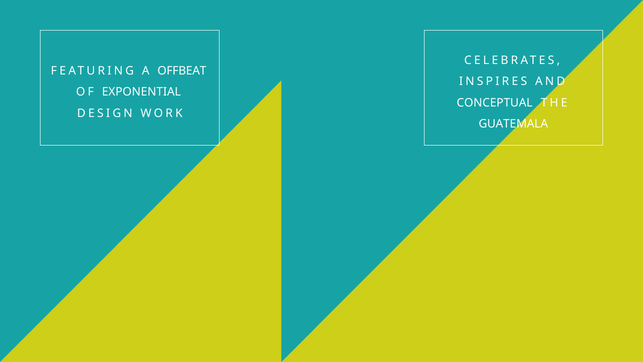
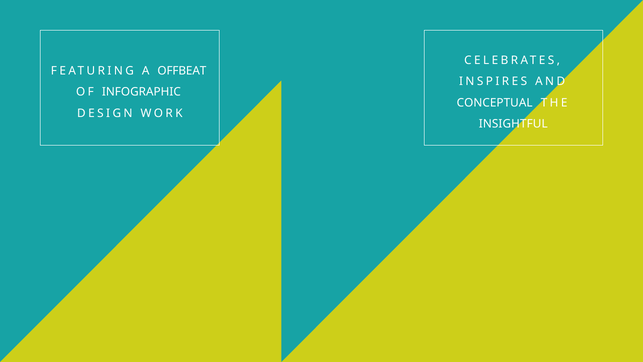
EXPONENTIAL: EXPONENTIAL -> INFOGRAPHIC (141, 92)
GUATEMALA: GUATEMALA -> INSIGHTFUL (513, 124)
